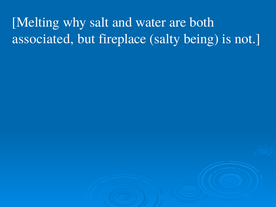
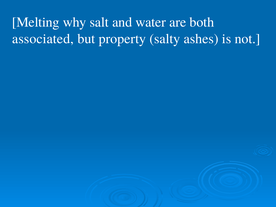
fireplace: fireplace -> property (122, 39)
being: being -> ashes (201, 39)
